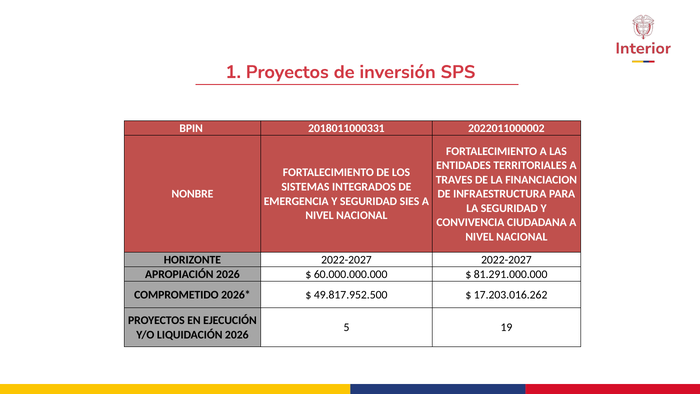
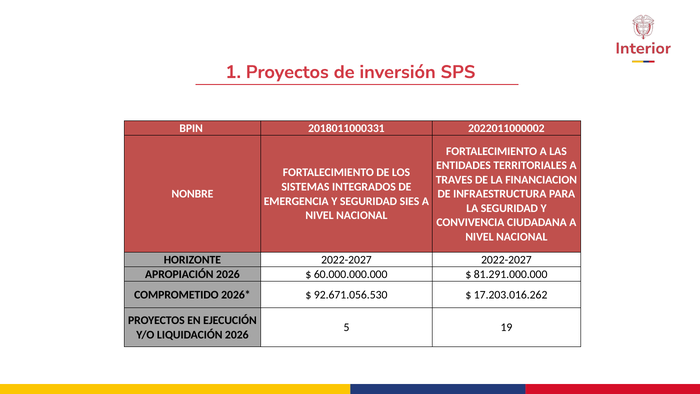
49.817.952.500: 49.817.952.500 -> 92.671.056.530 (351, 295)
